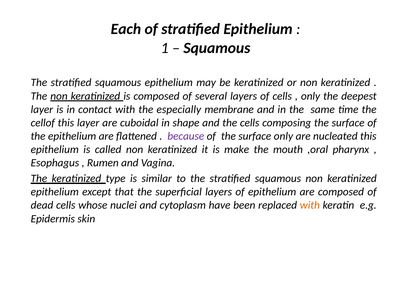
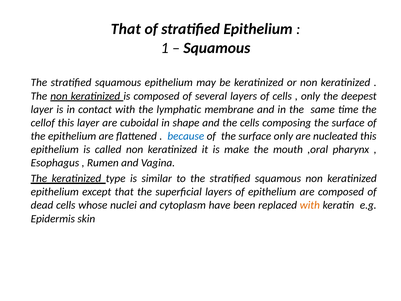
Each: Each -> That (126, 29)
especially: especially -> lymphatic (179, 109)
because colour: purple -> blue (186, 136)
